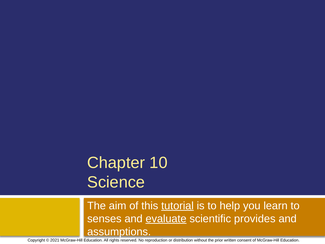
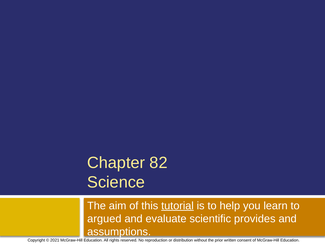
10: 10 -> 82 (159, 163)
senses: senses -> argued (104, 219)
evaluate underline: present -> none (166, 219)
